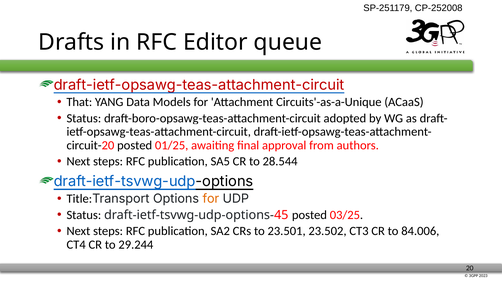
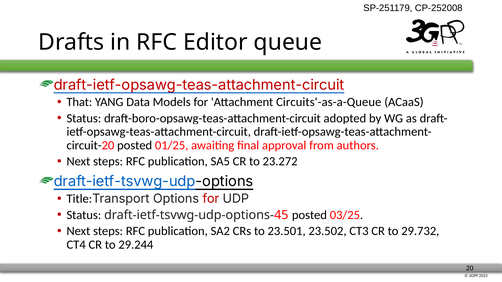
Circuits'-as-a-Unique: Circuits'-as-a-Unique -> Circuits'-as-a-Queue (329, 102)
28.544: 28.544 -> 23.272 (280, 162)
for colour: orange -> red (211, 199)
84.006: 84.006 -> 29.732 (420, 231)
